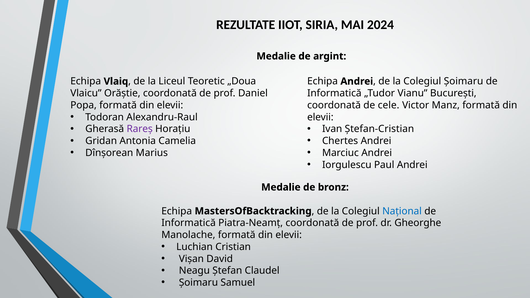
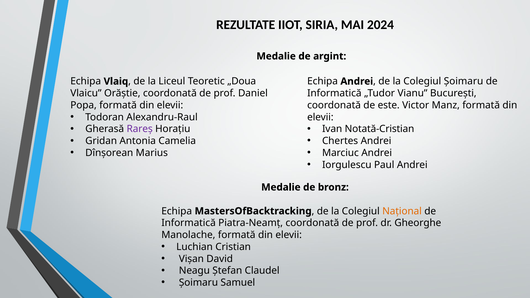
cele: cele -> este (389, 105)
Ștefan-Cristian: Ștefan-Cristian -> Notată-Cristian (379, 129)
Național colour: blue -> orange (402, 211)
